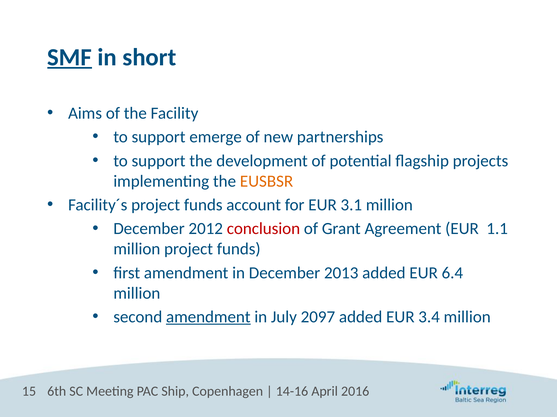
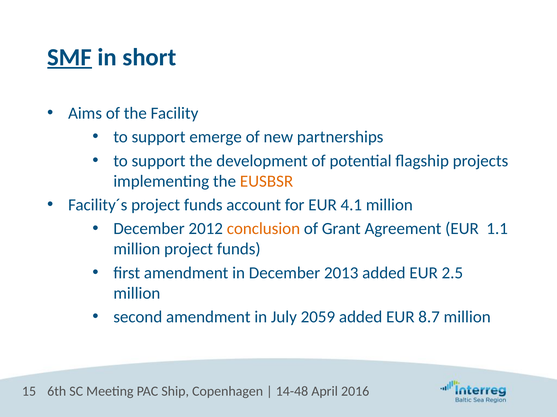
3.1: 3.1 -> 4.1 (351, 205)
conclusion colour: red -> orange (263, 229)
6.4: 6.4 -> 2.5 (452, 273)
amendment underline: present -> none (208, 318)
2097: 2097 -> 2059 (318, 318)
3.4: 3.4 -> 8.7 (429, 318)
14-16: 14-16 -> 14-48 (292, 392)
